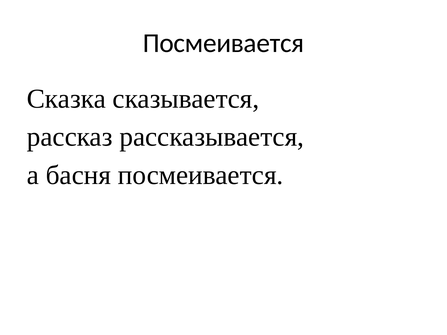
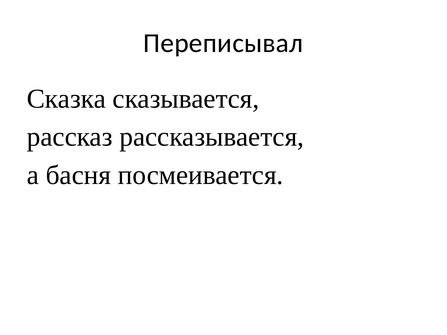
Посмеивается: Посмеивается -> Переписывал (223, 43)
